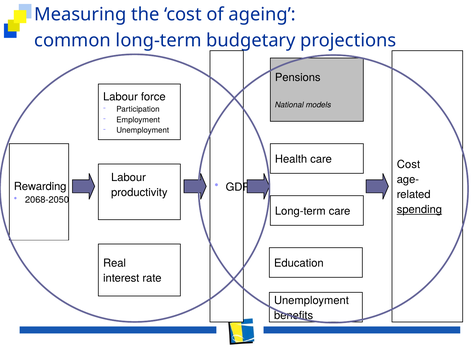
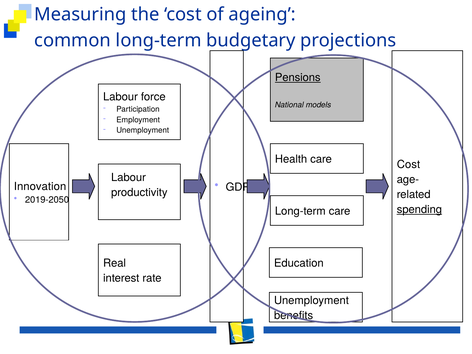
Pensions underline: none -> present (298, 78)
Rewarding: Rewarding -> Innovation (40, 186)
2068-2050: 2068-2050 -> 2019-2050 (47, 200)
